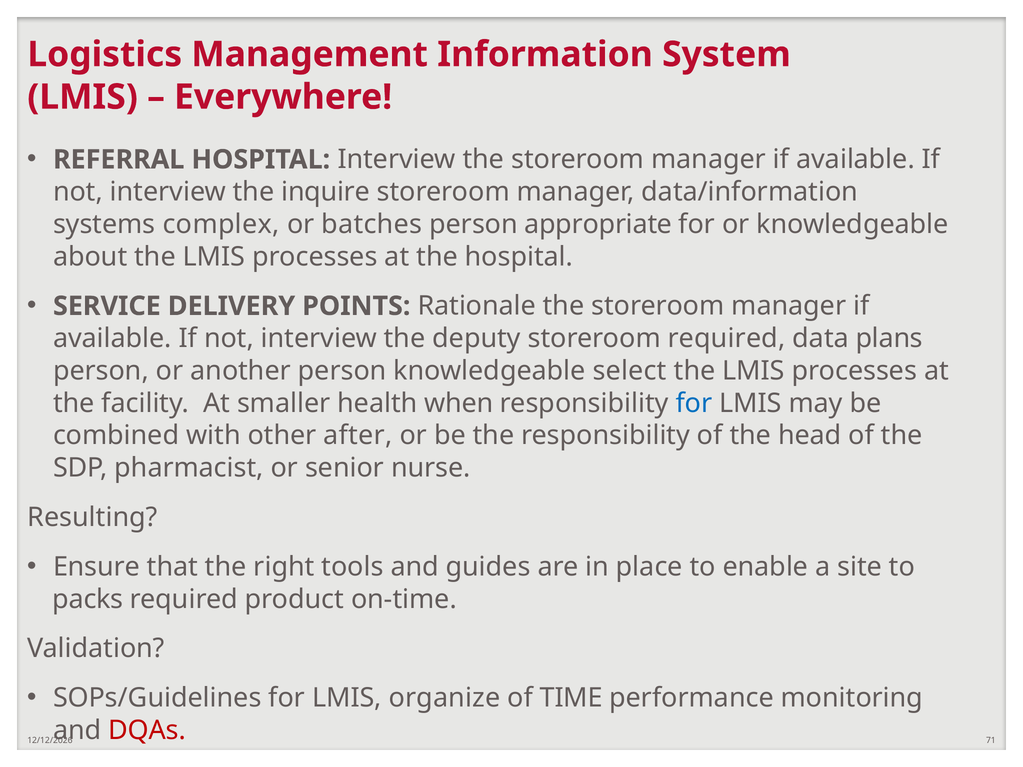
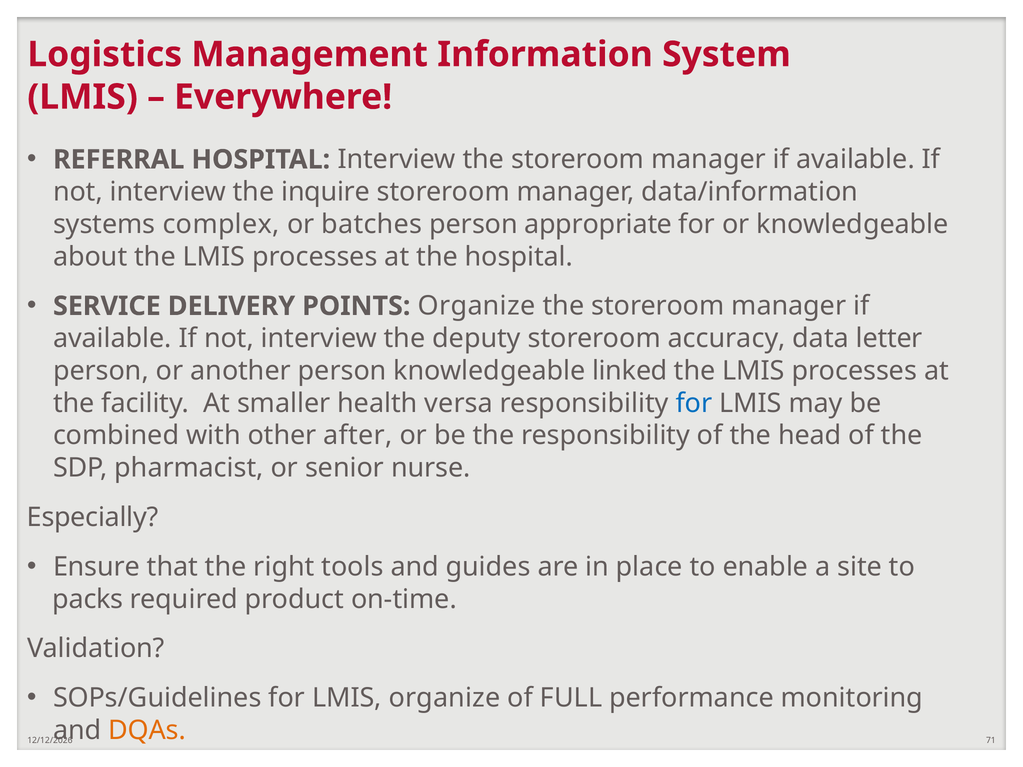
POINTS Rationale: Rationale -> Organize (477, 306)
storeroom required: required -> accuracy (727, 339)
plans: plans -> letter (889, 339)
select: select -> linked (630, 371)
when: when -> versa (459, 403)
Resulting: Resulting -> Especially (93, 517)
TIME: TIME -> FULL (571, 698)
DQAs colour: red -> orange (147, 731)
